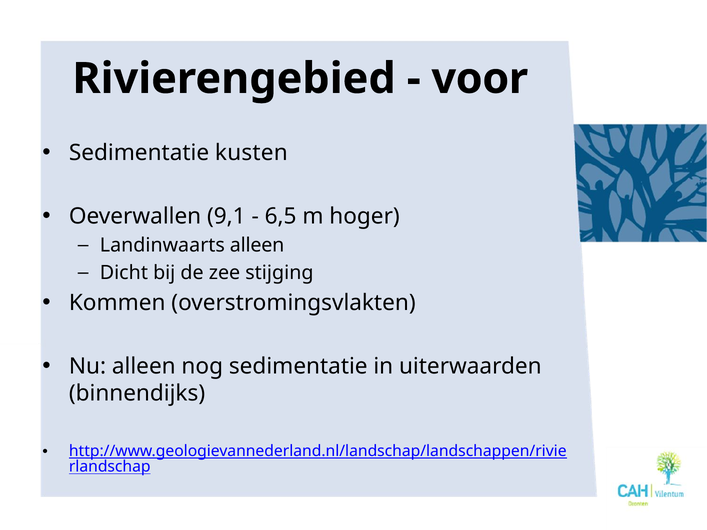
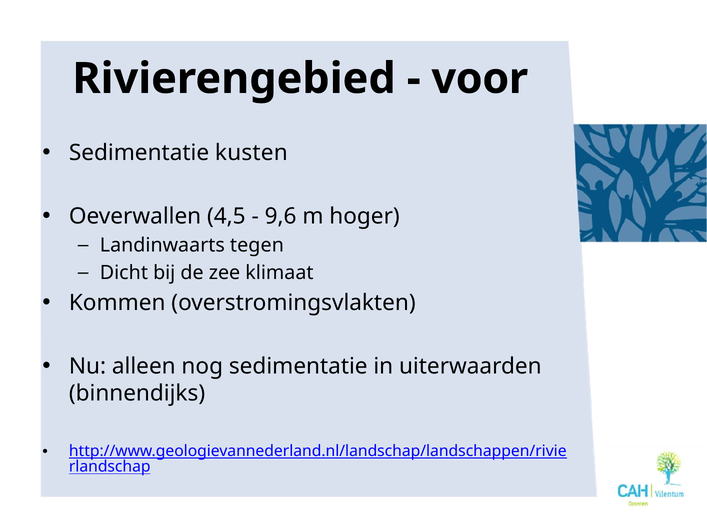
9,1: 9,1 -> 4,5 (226, 216)
6,5: 6,5 -> 9,6 (281, 216)
Landinwaarts alleen: alleen -> tegen (257, 245)
stijging: stijging -> klimaat (279, 273)
